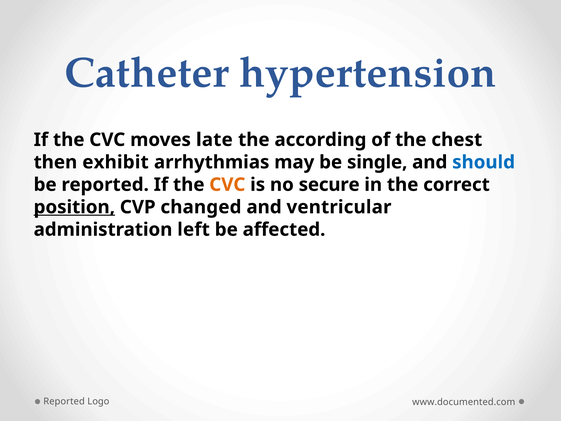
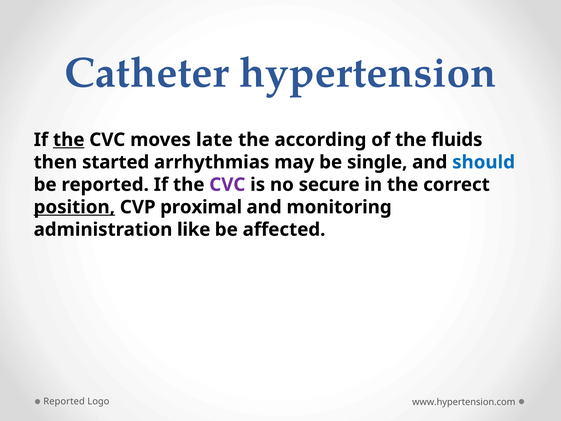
the underline: none -> present (69, 140)
chest: chest -> fluids (457, 140)
exhibit: exhibit -> started (116, 162)
CVC colour: orange -> purple (227, 185)
changed: changed -> proximal (201, 207)
ventricular: ventricular -> monitoring (339, 207)
left: left -> like (194, 229)
www.documented.com: www.documented.com -> www.hypertension.com (464, 402)
